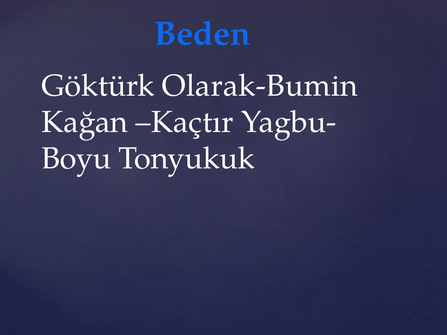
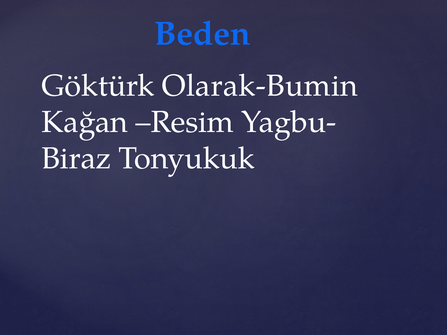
Kaçtır: Kaçtır -> Resim (185, 122)
Boyu: Boyu -> Biraz (76, 159)
